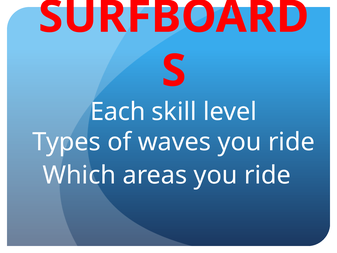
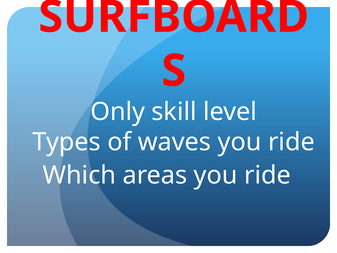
Each: Each -> Only (118, 112)
